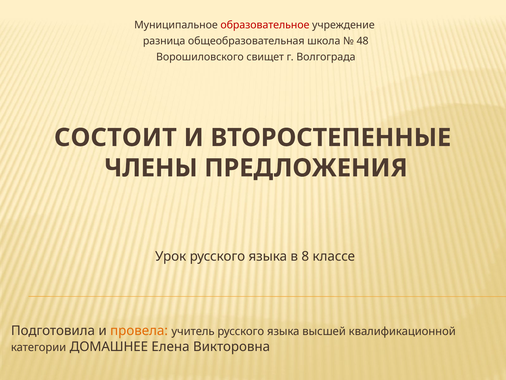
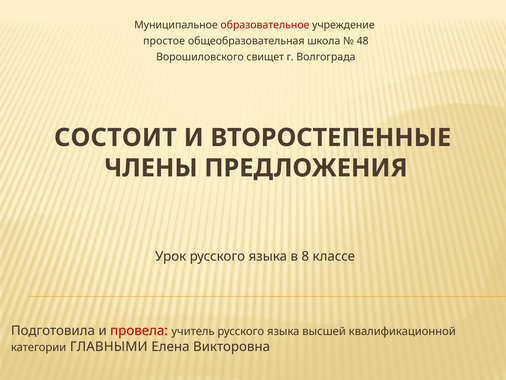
разница: разница -> простое (164, 41)
провела colour: orange -> red (139, 330)
ДОМАШНЕЕ: ДОМАШНЕЕ -> ГЛАВНЫМИ (109, 346)
